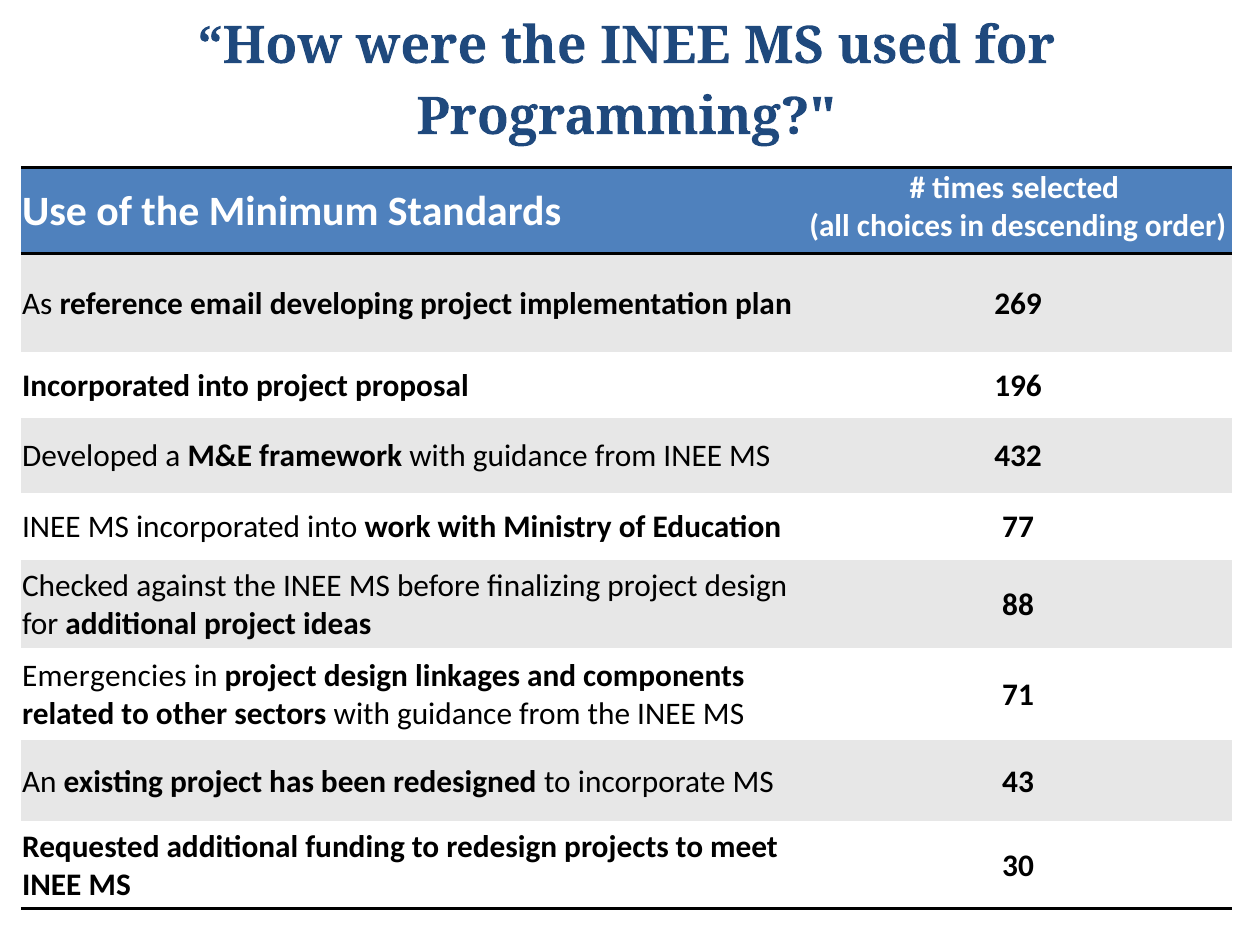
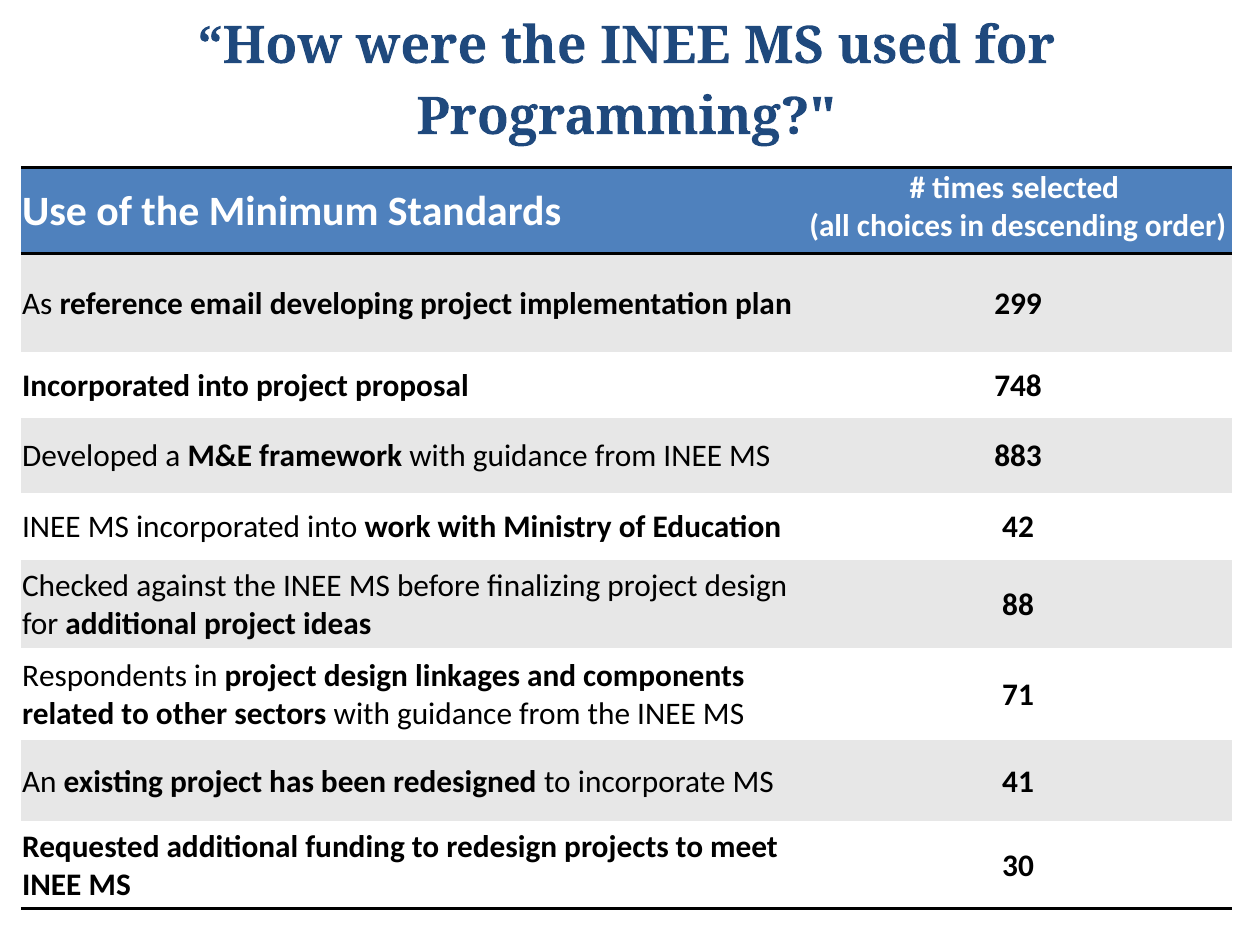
269: 269 -> 299 (1018, 304)
196: 196 -> 748 (1018, 386)
432: 432 -> 883 (1018, 456)
77: 77 -> 42 (1018, 528)
Emergencies: Emergencies -> Respondents (105, 676)
43: 43 -> 41 (1018, 782)
